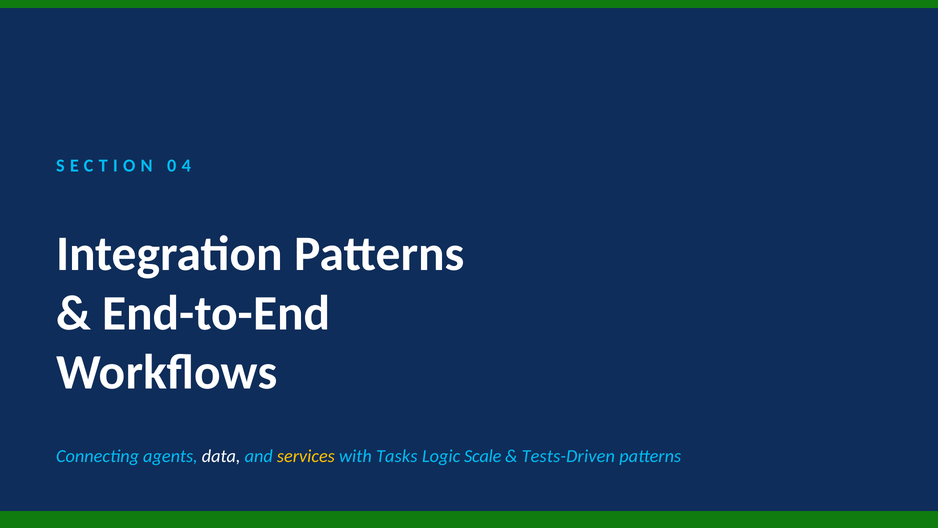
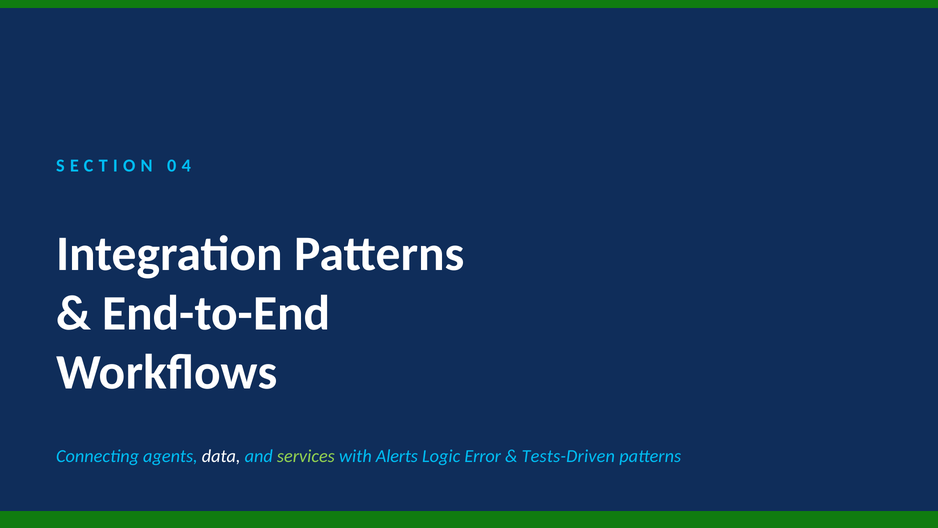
services colour: yellow -> light green (306, 456)
Tasks: Tasks -> Alerts (397, 456)
Scale: Scale -> Error (483, 456)
